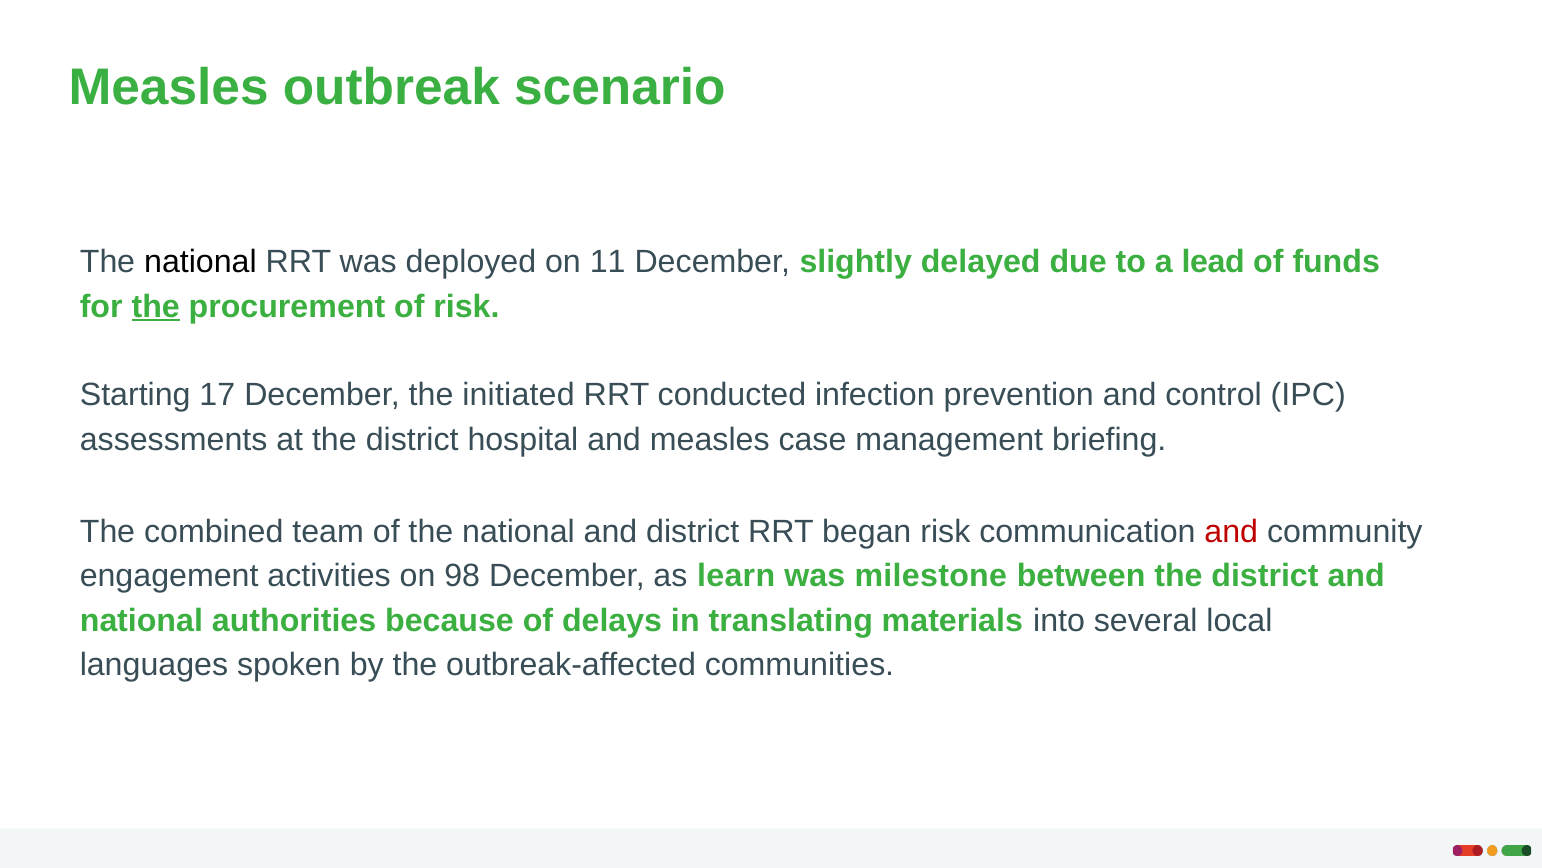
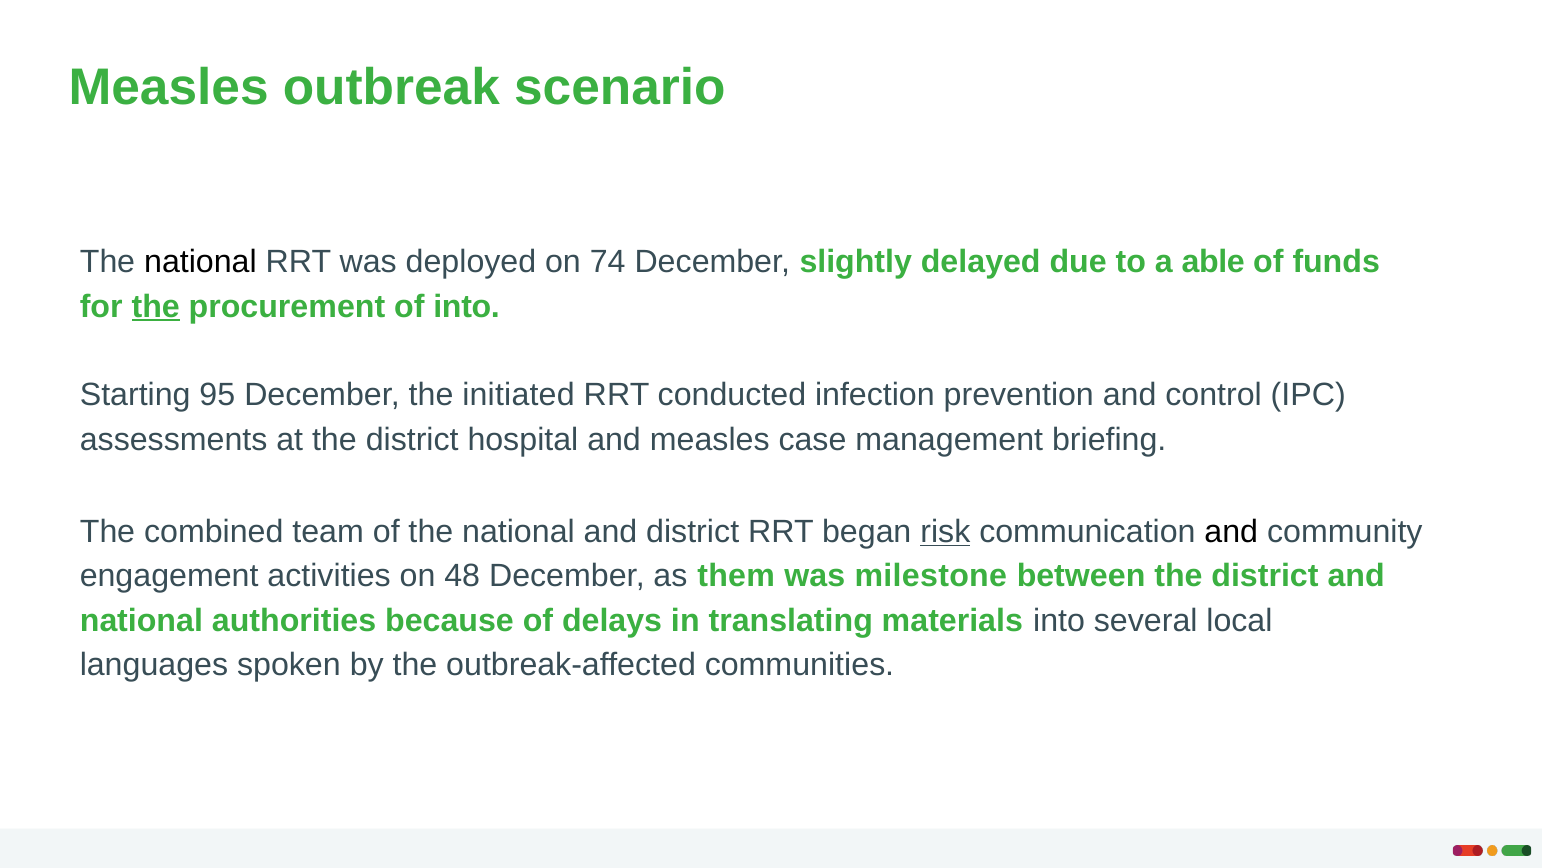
11: 11 -> 74 (608, 262)
lead: lead -> able (1213, 262)
of risk: risk -> into (467, 306)
17: 17 -> 95 (217, 395)
risk underline: none -> present (945, 531)
and colour: red -> black (1231, 531)
98: 98 -> 48 (462, 576)
learn: learn -> them (736, 576)
